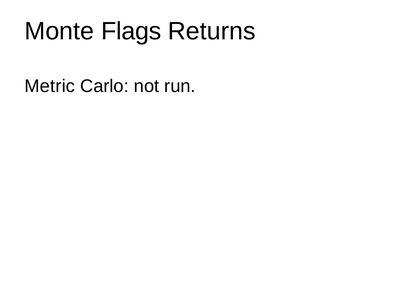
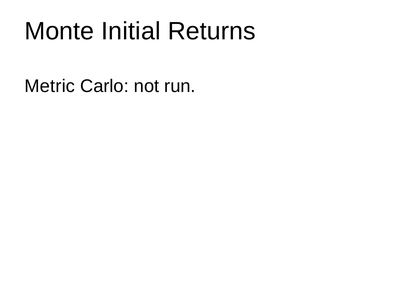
Flags: Flags -> Initial (131, 31)
